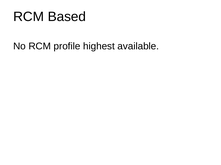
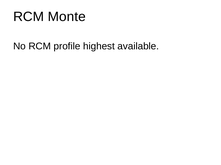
Based: Based -> Monte (67, 17)
